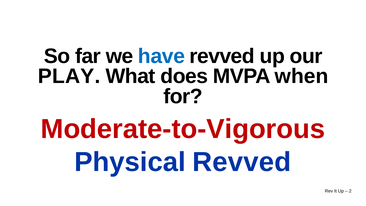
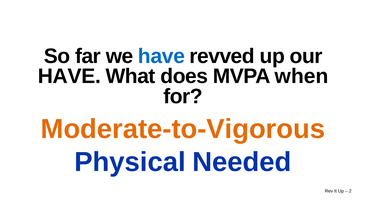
PLAY: PLAY -> HAVE (69, 76)
Moderate-to-Vigorous colour: red -> orange (183, 129)
Physical Revved: Revved -> Needed (242, 162)
